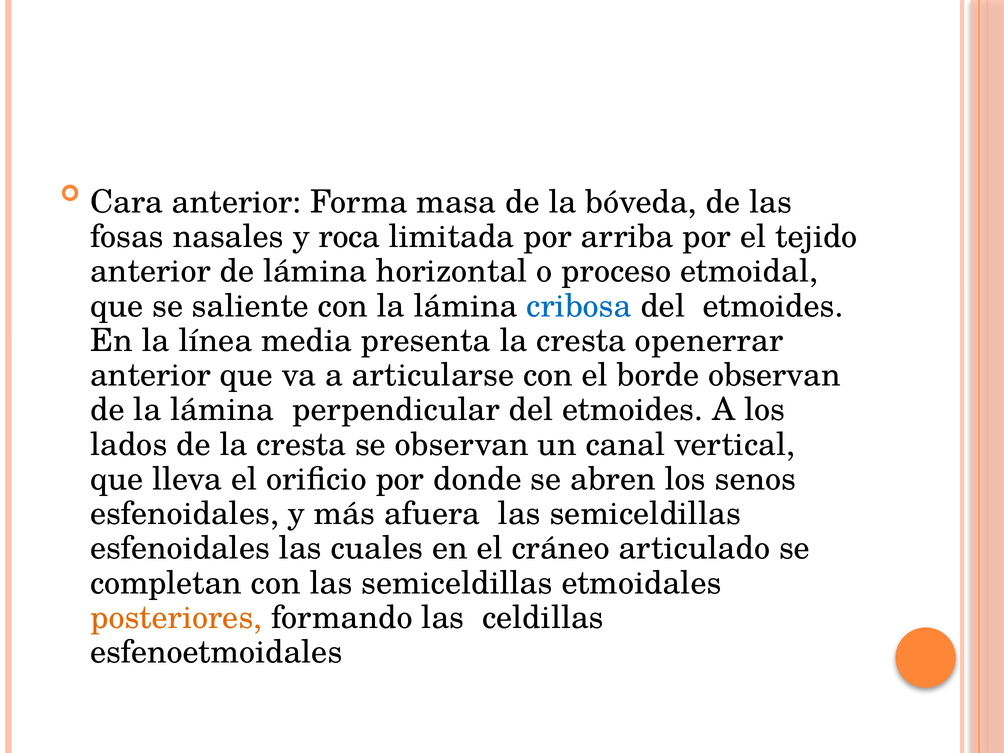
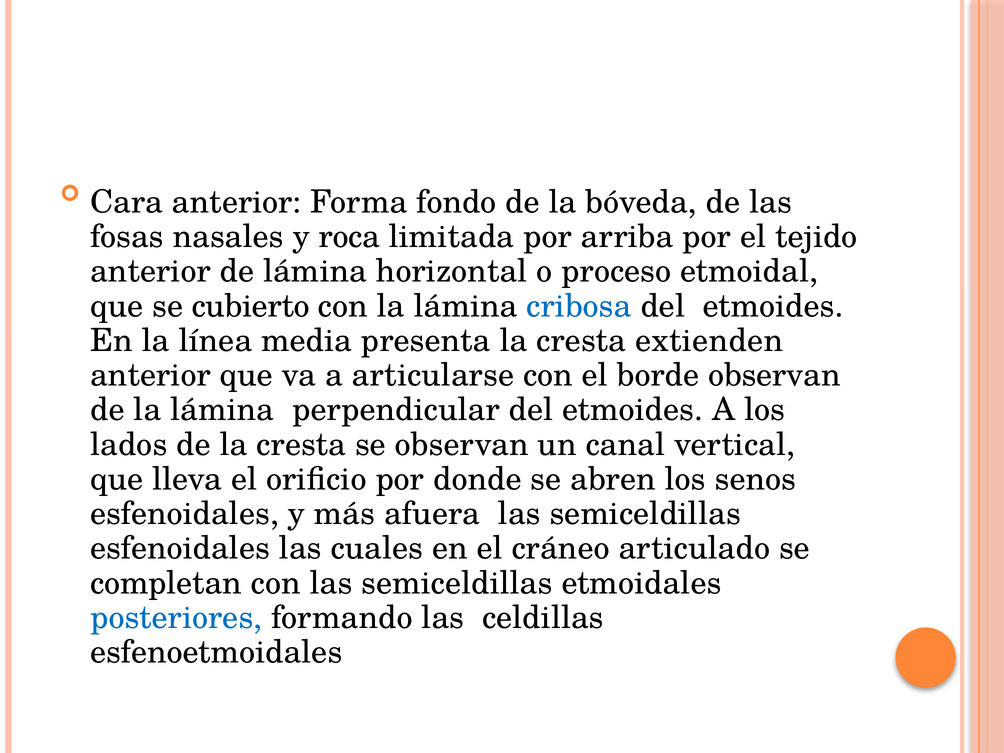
masa: masa -> fondo (456, 202)
saliente: saliente -> cubierto (251, 306)
openerrar: openerrar -> extienden (709, 341)
posteriores colour: orange -> blue (176, 618)
